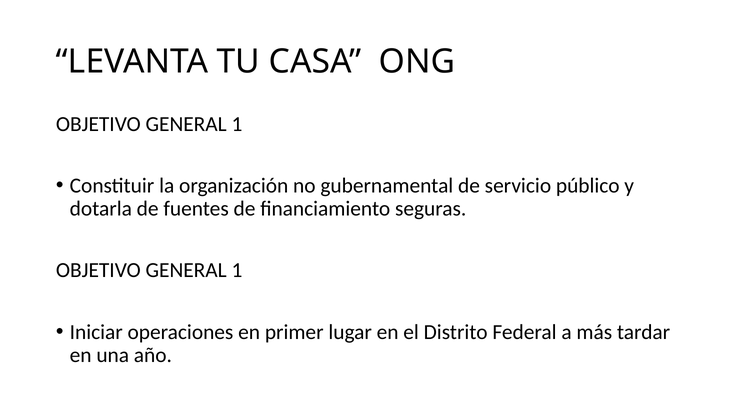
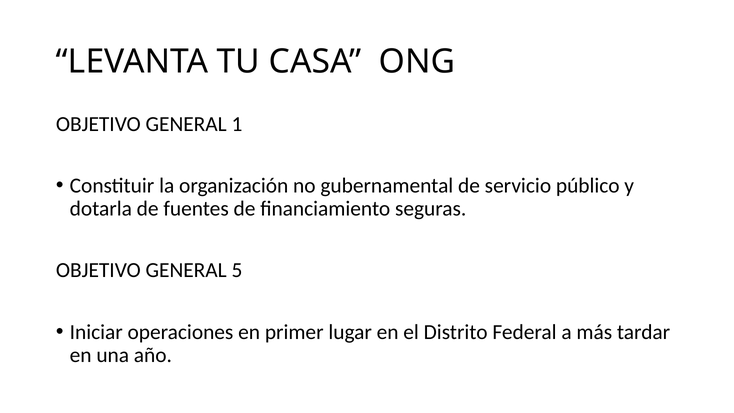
1: 1 -> 5 (237, 270)
